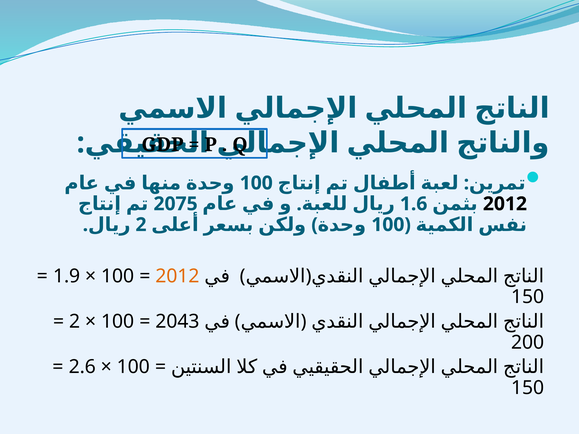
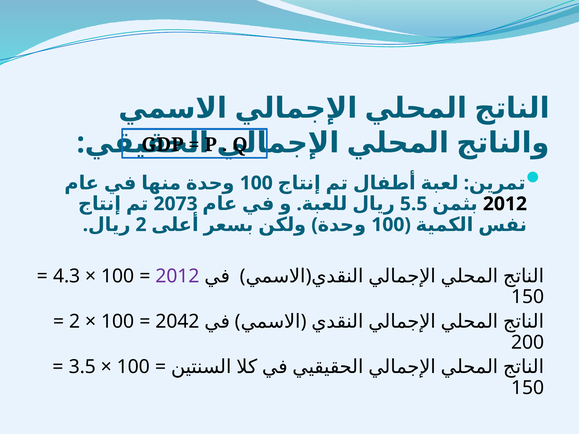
2075: 2075 -> 2073 (176, 204)
1.6: 1.6 -> 5.5 (414, 204)
1.9: 1.9 -> 4.3 (67, 276)
2012 colour: orange -> purple (178, 276)
2043: 2043 -> 2042 (178, 322)
2.6: 2.6 -> 3.5 (82, 367)
